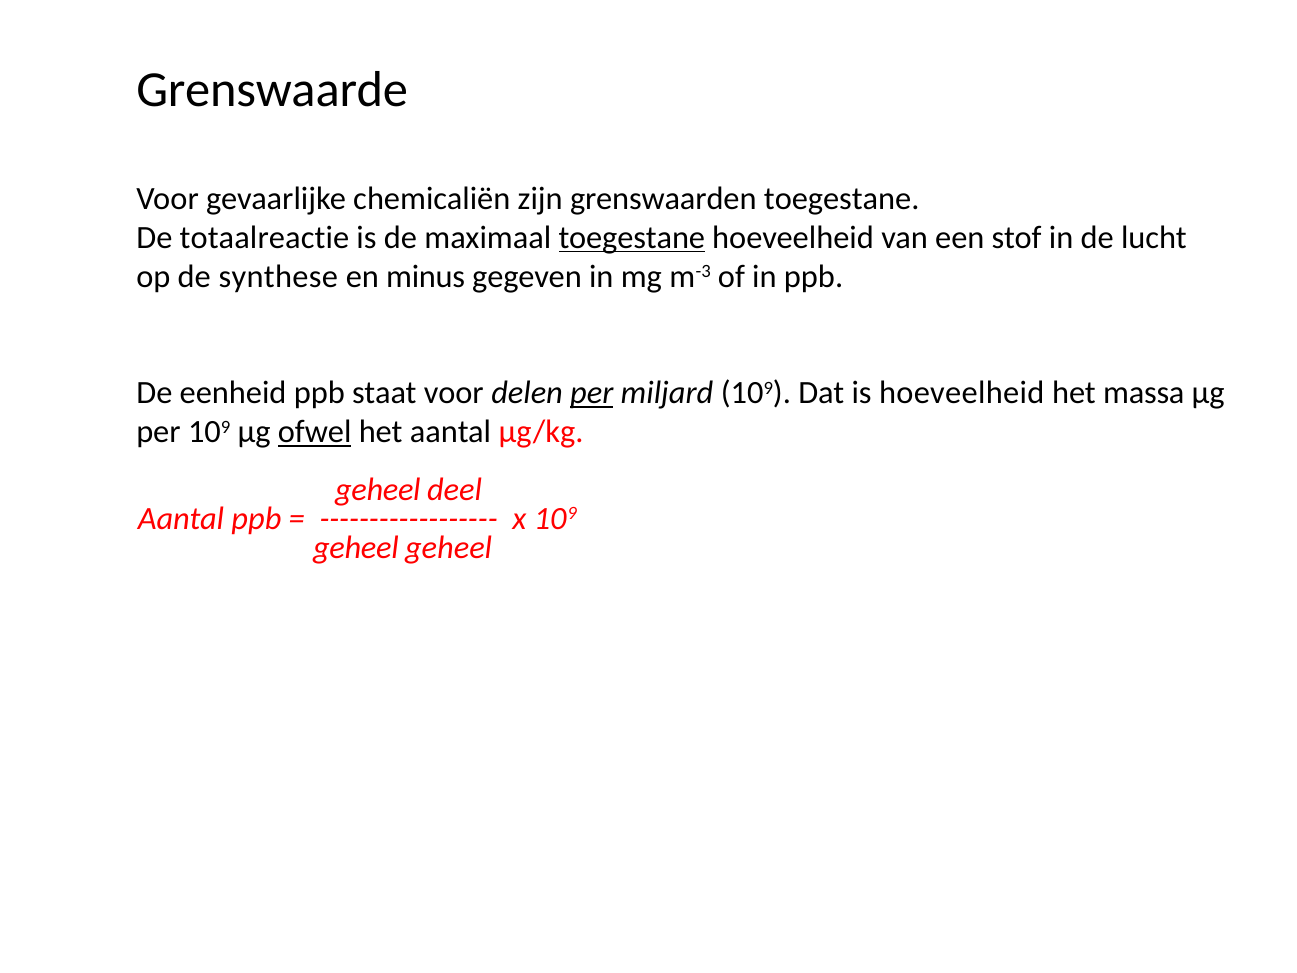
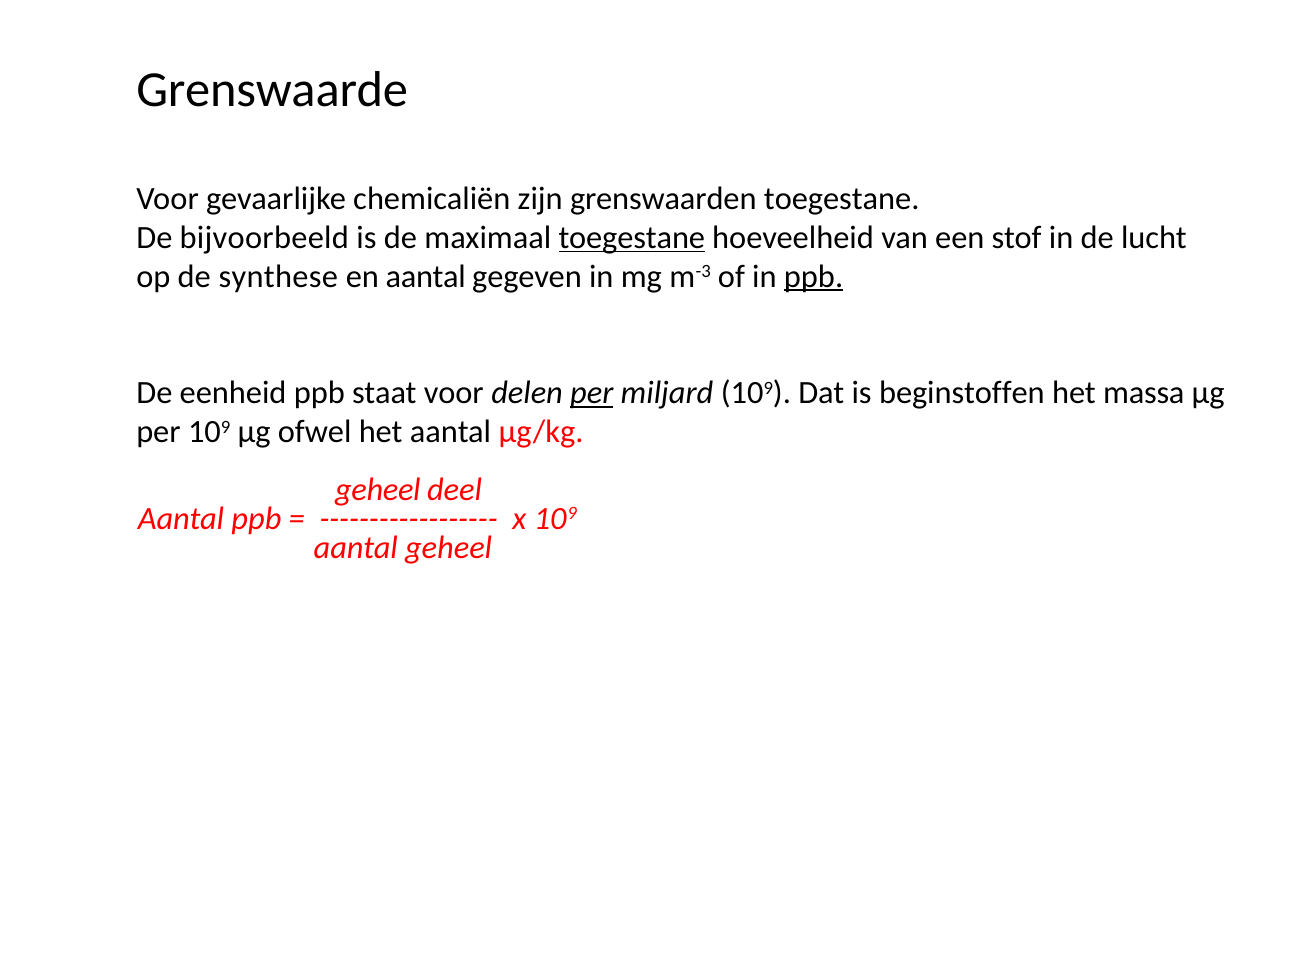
totaalreactie: totaalreactie -> bijvoorbeeld (264, 237)
en minus: minus -> aantal (426, 276)
ppb underline: none -> present (814, 276)
is hoeveelheid: hoeveelheid -> beginstoffen (962, 393)
ofwel underline: present -> none (315, 432)
geheel: geheel -> aantal (356, 548)
